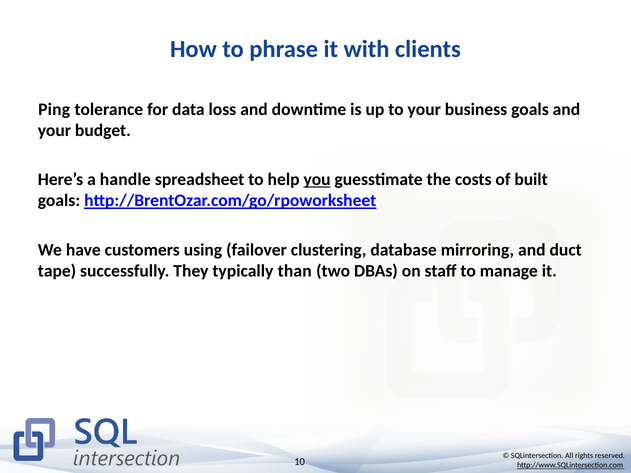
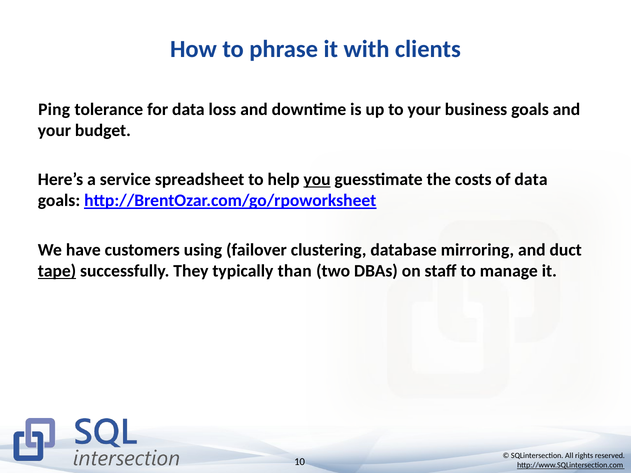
handle: handle -> service (125, 180)
of built: built -> data (531, 180)
tape underline: none -> present (57, 271)
